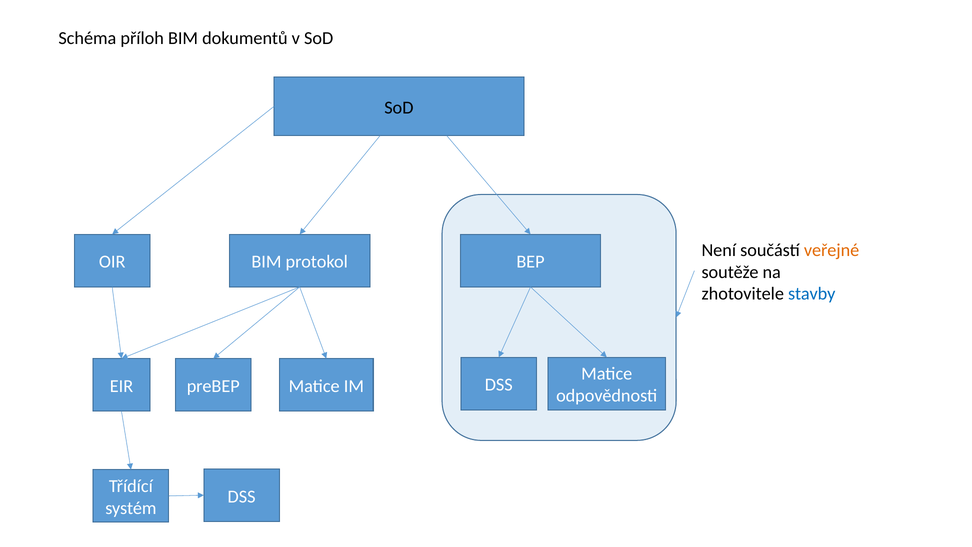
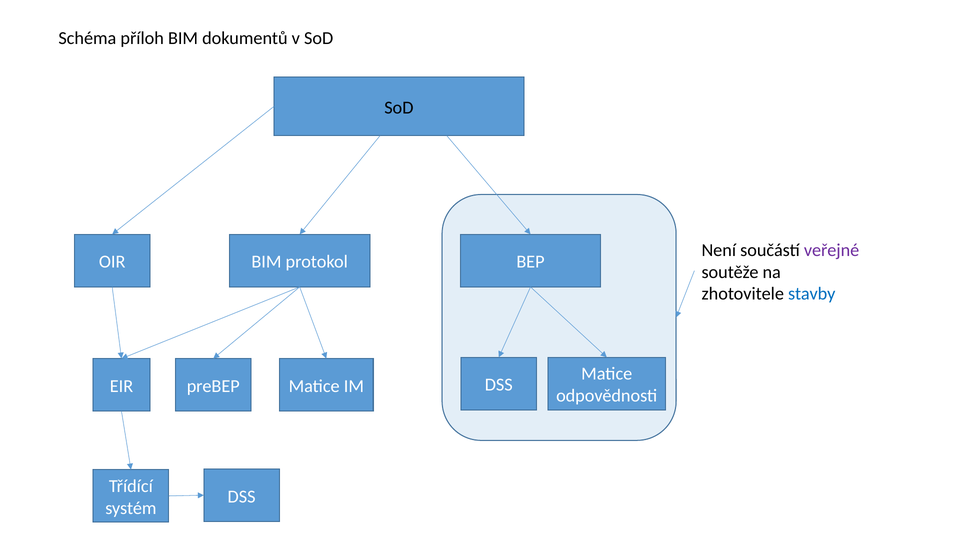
veřejné colour: orange -> purple (832, 250)
